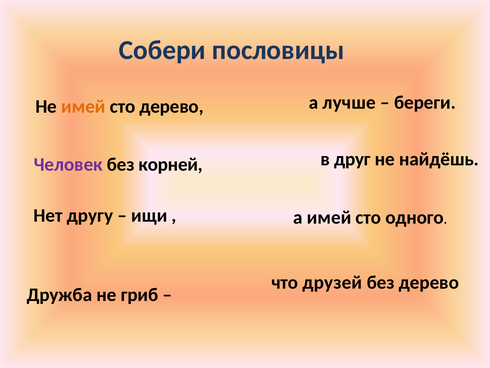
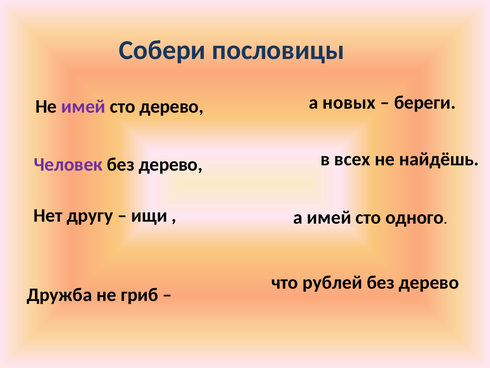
лучше: лучше -> новых (349, 102)
имей colour: orange -> purple (83, 106)
друг: друг -> всех (352, 159)
корней: корней -> дерево (171, 164)
друзей: друзей -> рублей (332, 282)
